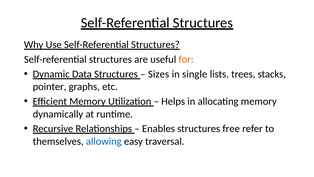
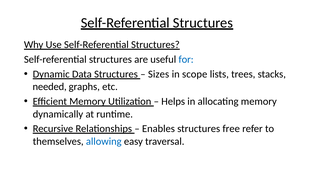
for colour: orange -> blue (186, 59)
single: single -> scope (195, 74)
pointer: pointer -> needed (50, 87)
